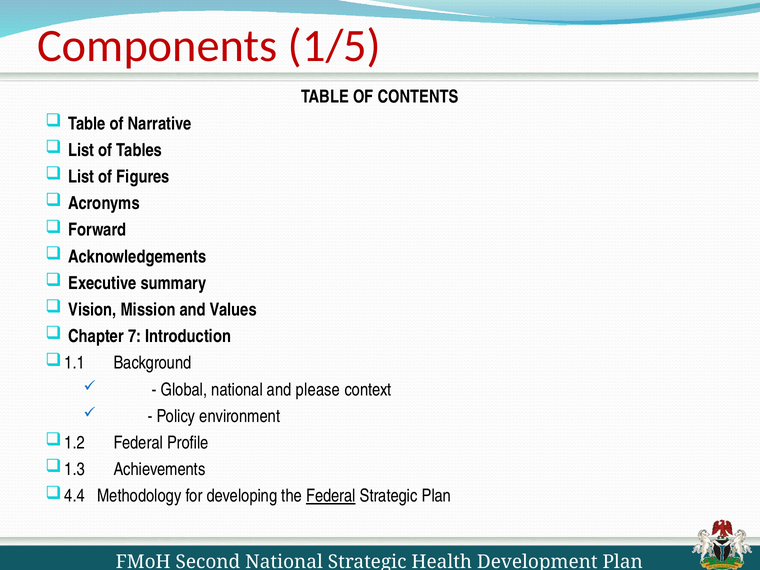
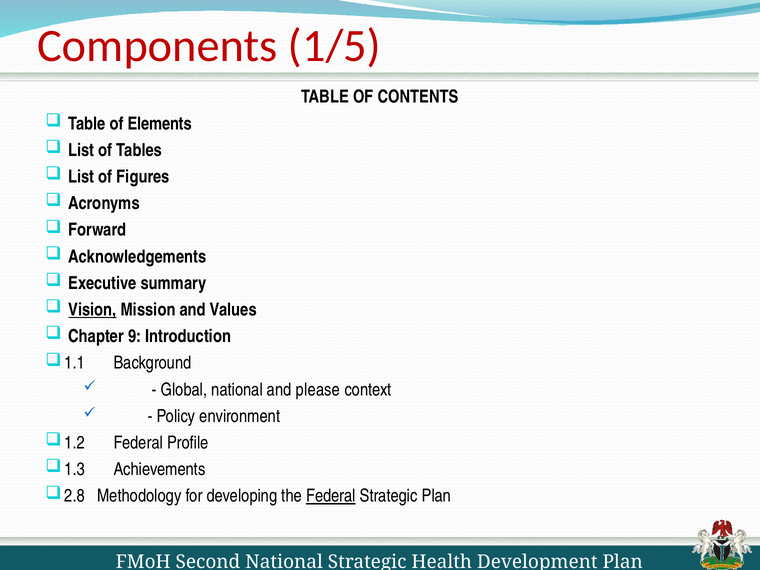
Narrative: Narrative -> Elements (160, 124)
Vision underline: none -> present (92, 310)
7: 7 -> 9 (135, 336)
4.4: 4.4 -> 2.8 (75, 496)
